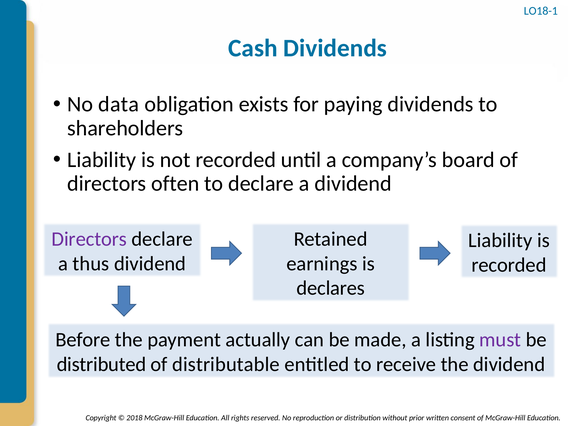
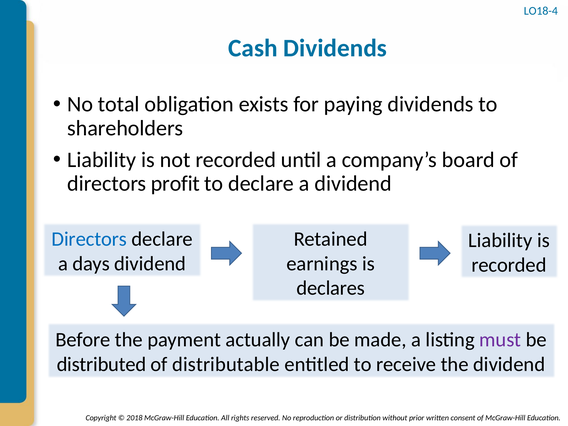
LO18-1: LO18-1 -> LO18-4 (541, 11)
data: data -> total (119, 104)
often: often -> profit (175, 184)
Directors colour: purple -> blue (89, 239)
thus: thus -> days (91, 264)
